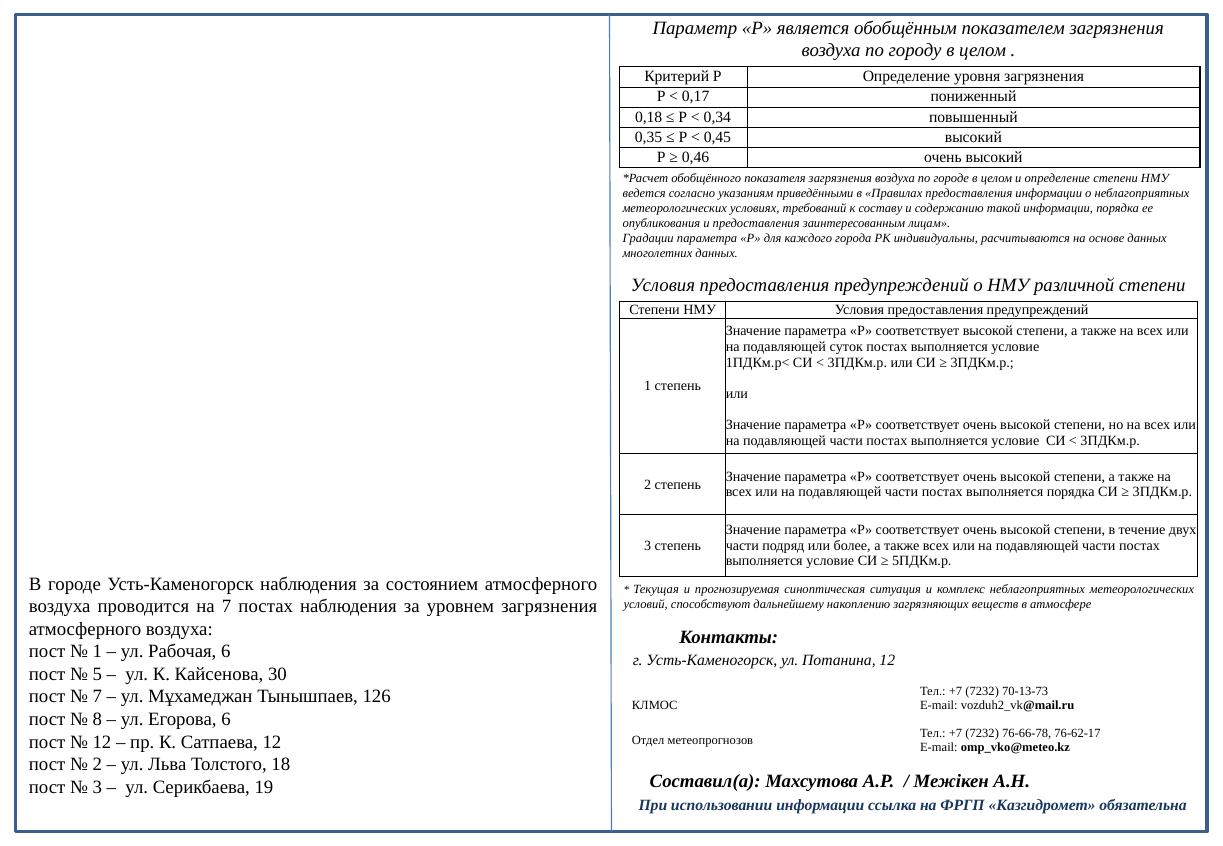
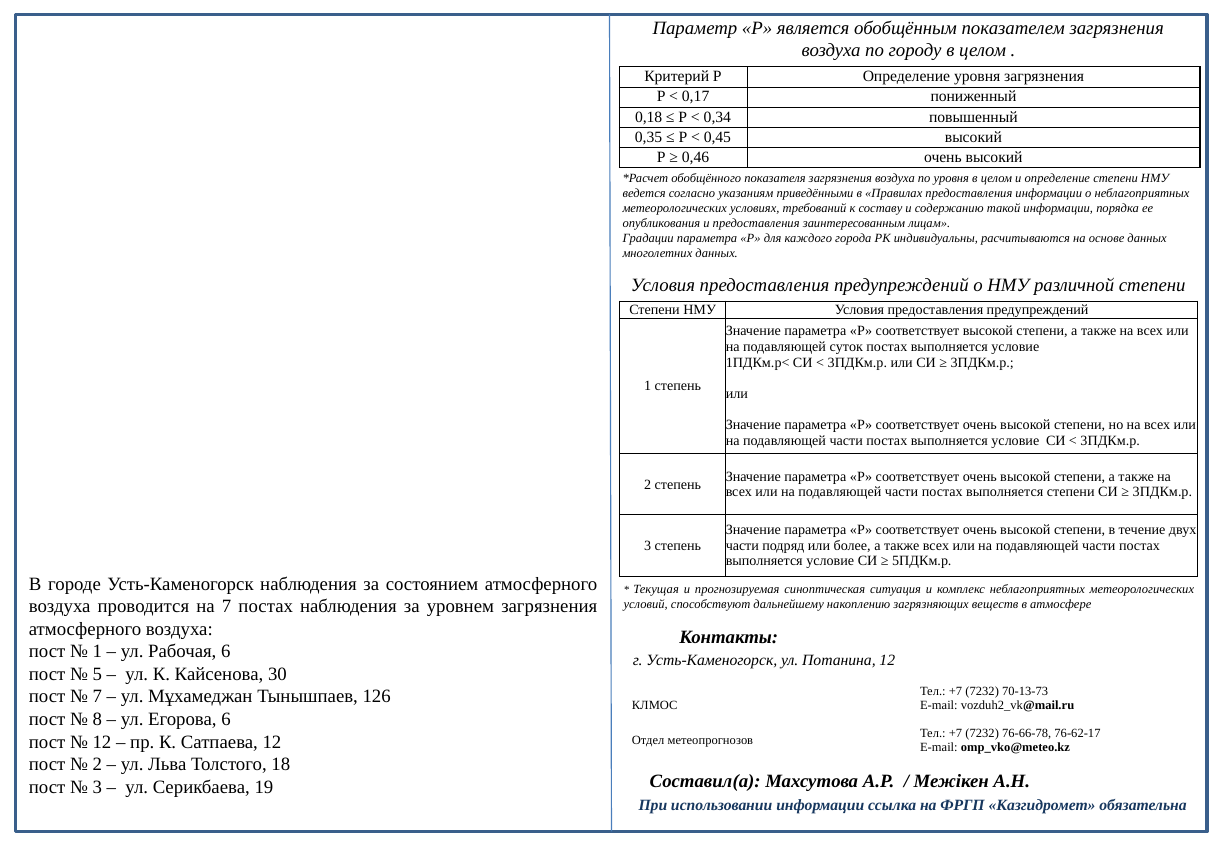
по городе: городе -> уровня (951, 178)
выполняется порядка: порядка -> степени (1071, 493)
